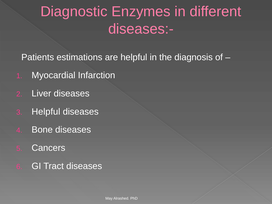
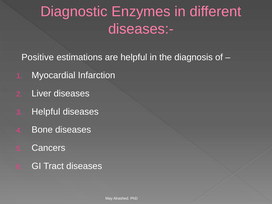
Patients: Patients -> Positive (38, 57)
